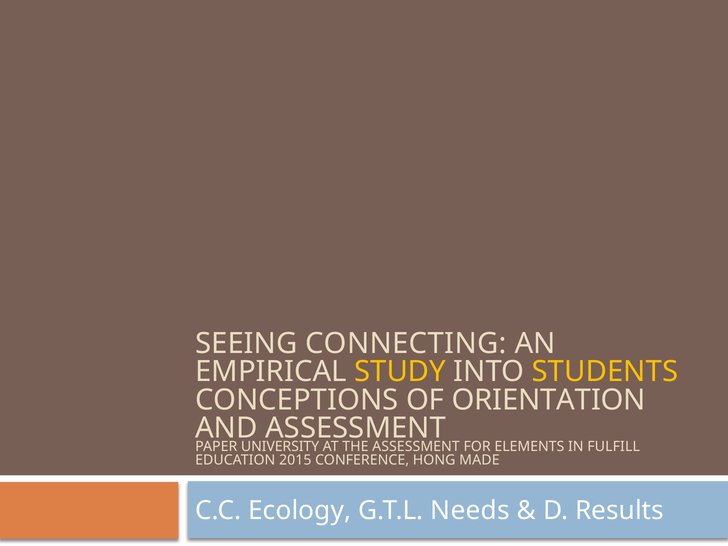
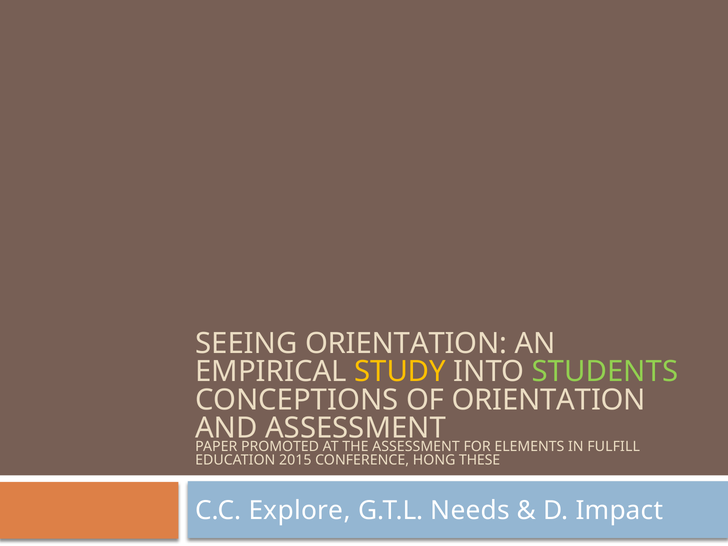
SEEING CONNECTING: CONNECTING -> ORIENTATION (406, 344)
STUDENTS colour: yellow -> light green (605, 372)
UNIVERSITY: UNIVERSITY -> PROMOTED (280, 447)
MADE: MADE -> THESE (480, 460)
Ecology: Ecology -> Explore (300, 511)
Results: Results -> Impact (619, 511)
